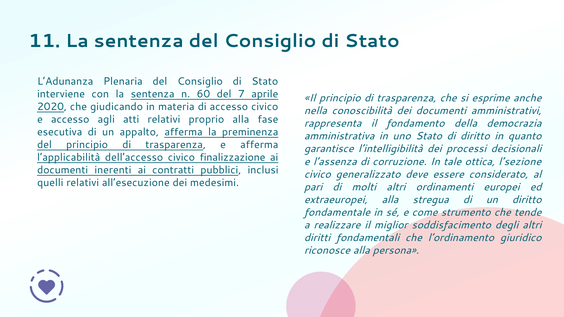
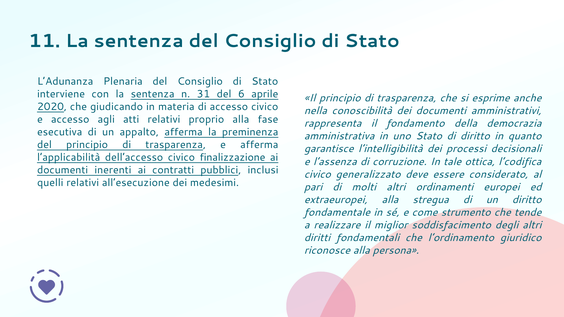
60: 60 -> 31 (203, 94)
7: 7 -> 6 (241, 94)
l’sezione: l’sezione -> l’codifica (520, 162)
